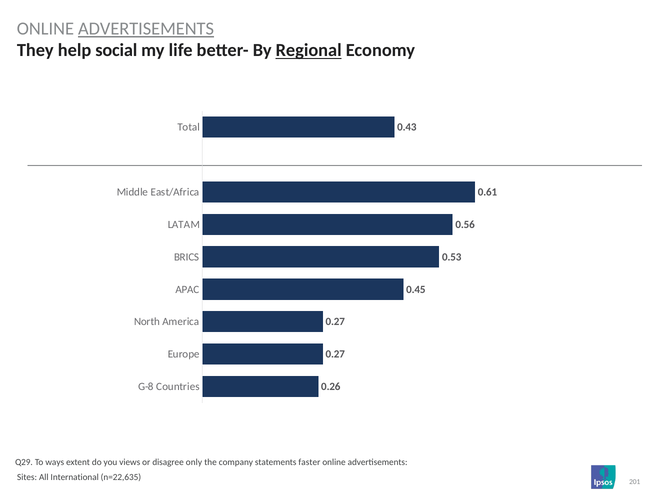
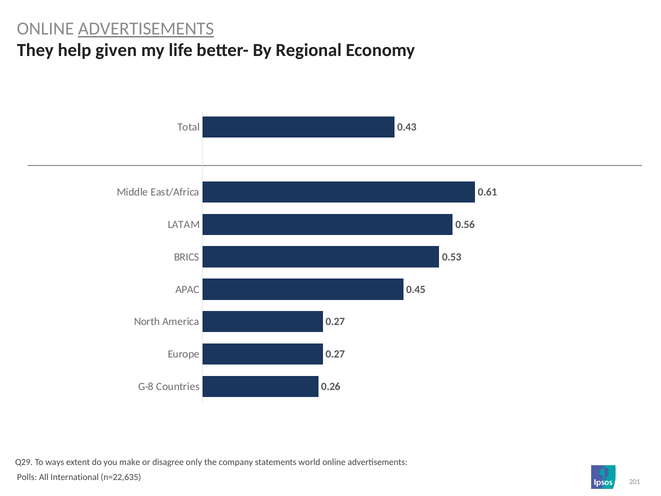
social: social -> given (116, 50)
Regional underline: present -> none (309, 50)
views: views -> make (130, 462)
faster: faster -> world (309, 462)
Sites: Sites -> Polls (27, 477)
